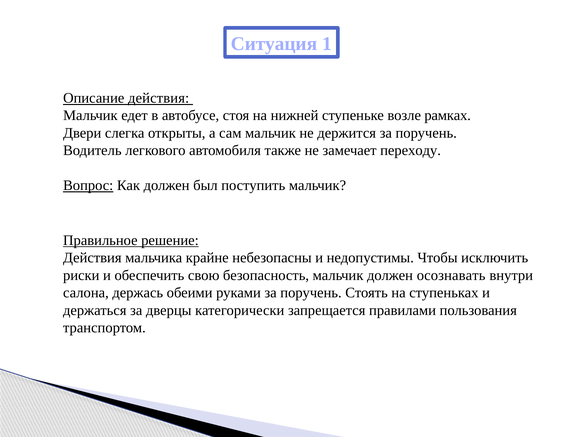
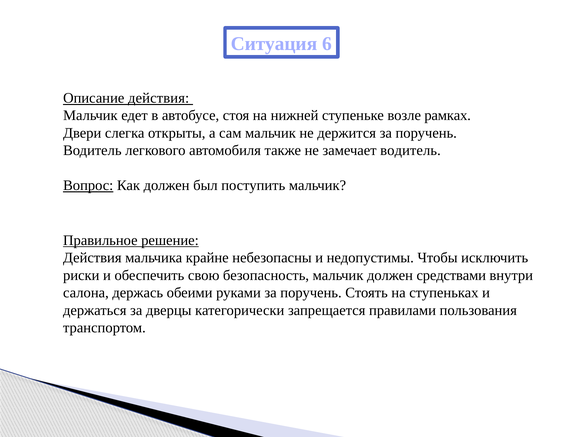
1: 1 -> 6 (327, 44)
замечает переходу: переходу -> водитель (410, 151)
осознавать: осознавать -> средствами (451, 275)
